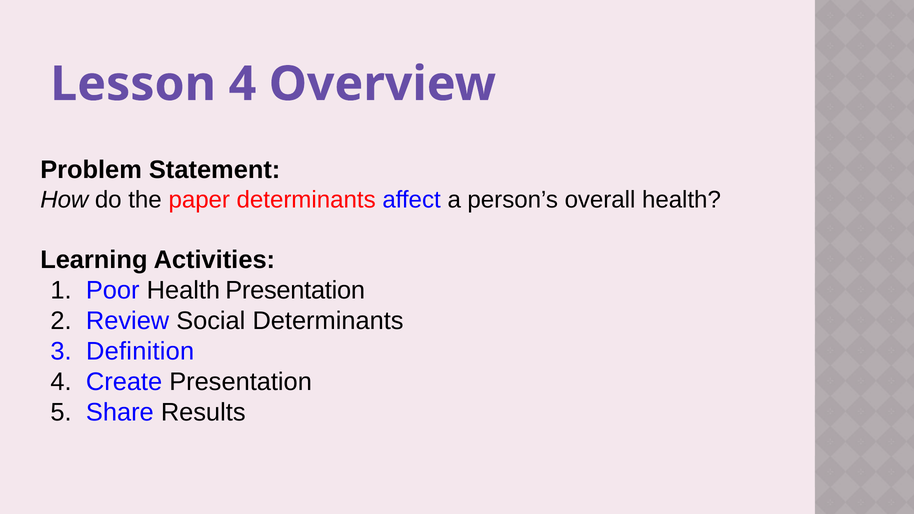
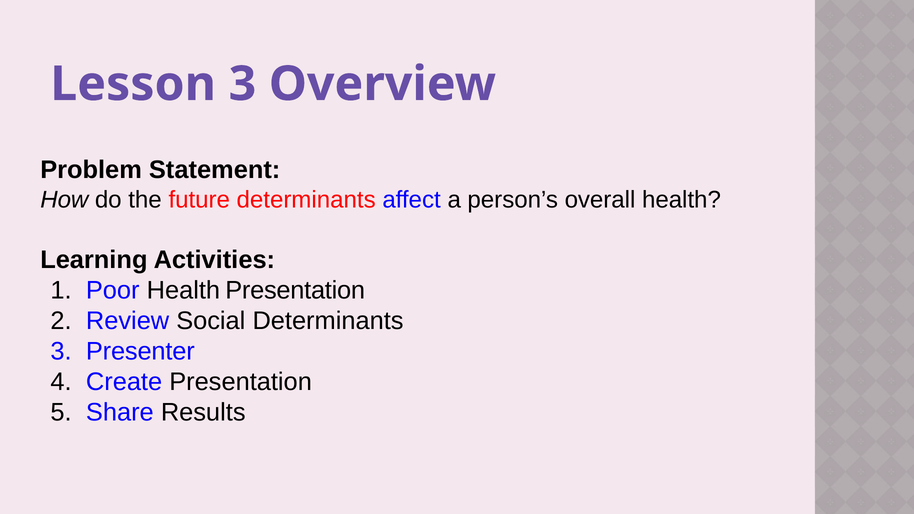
Lesson 4: 4 -> 3 (242, 84)
paper: paper -> future (199, 200)
Definition: Definition -> Presenter (140, 351)
